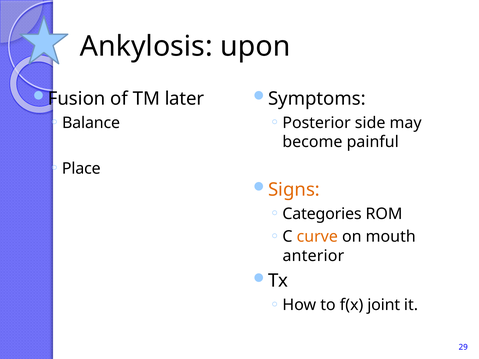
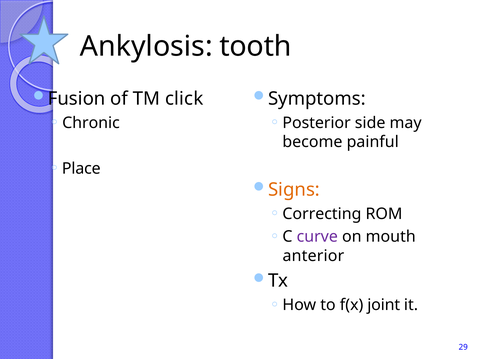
upon: upon -> tooth (256, 46)
later: later -> click (184, 99)
Balance: Balance -> Chronic (91, 123)
Categories: Categories -> Correcting (322, 214)
curve colour: orange -> purple (317, 237)
